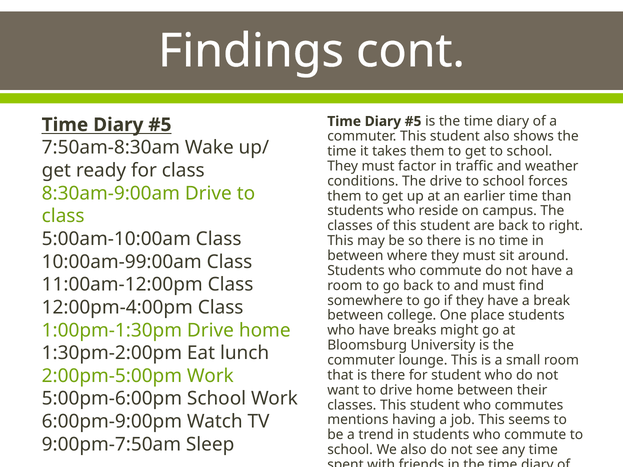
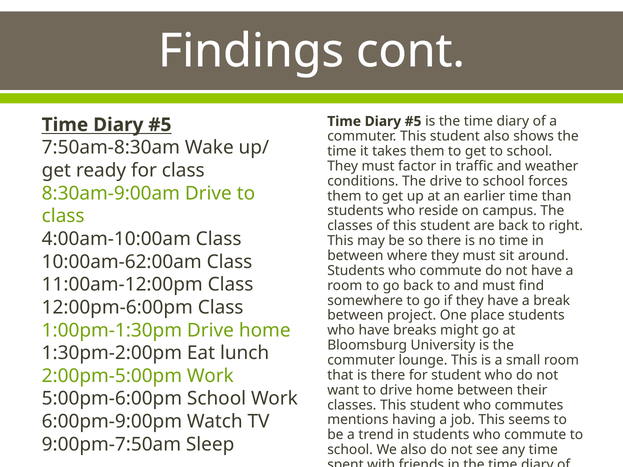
5:00am-10:00am: 5:00am-10:00am -> 4:00am-10:00am (116, 239)
10:00am-99:00am: 10:00am-99:00am -> 10:00am-62:00am (122, 262)
12:00pm-4:00pm: 12:00pm-4:00pm -> 12:00pm-6:00pm (117, 308)
college: college -> project (412, 316)
